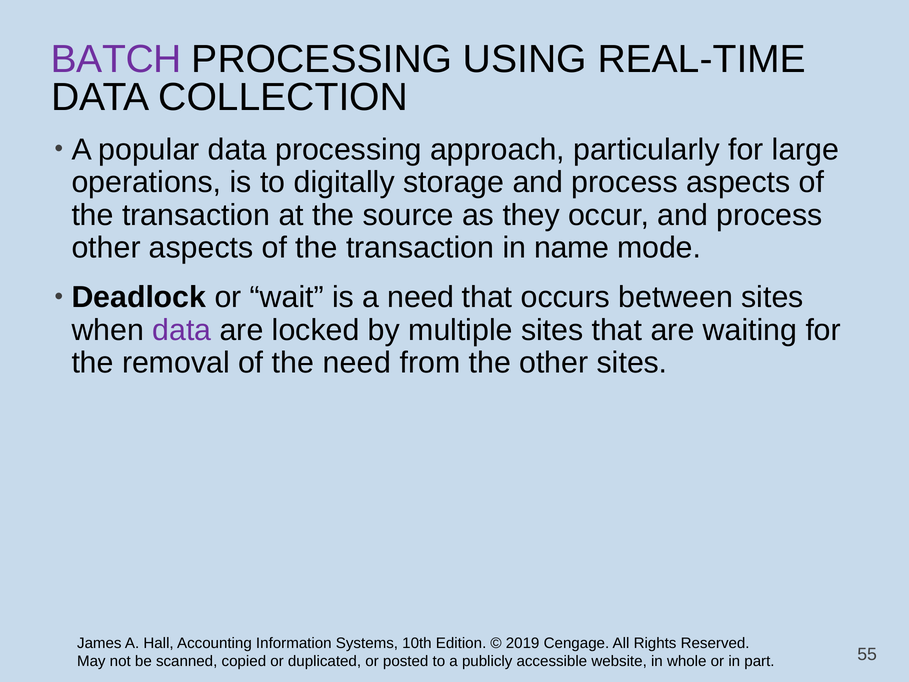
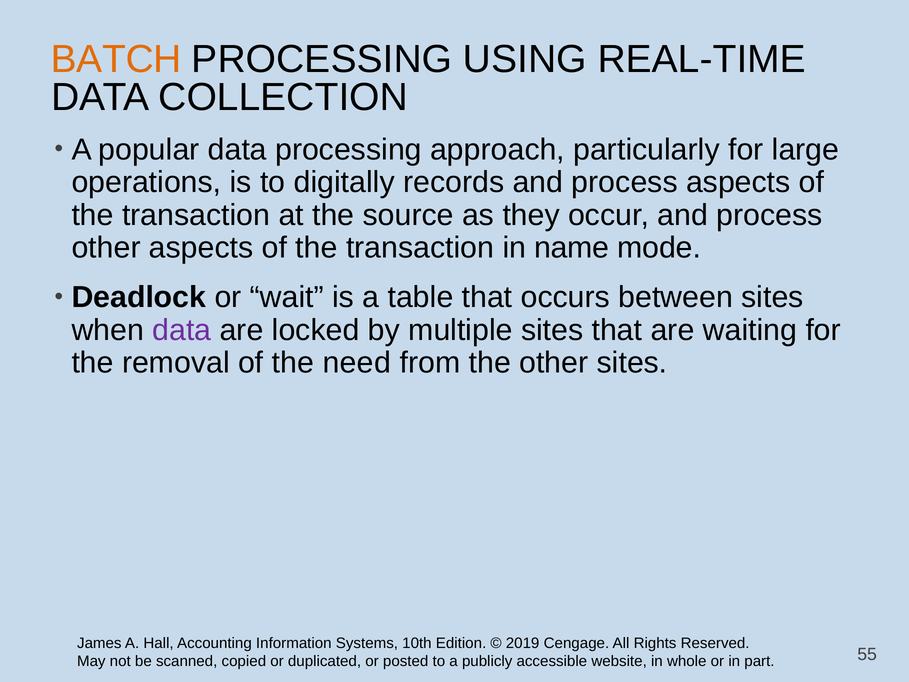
BATCH colour: purple -> orange (116, 60)
storage: storage -> records (454, 182)
a need: need -> table (421, 297)
